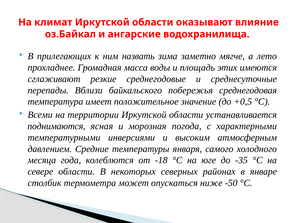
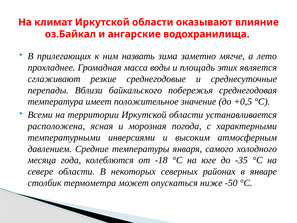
имеются: имеются -> является (258, 67)
поднимаются: поднимаются -> расположена (56, 126)
